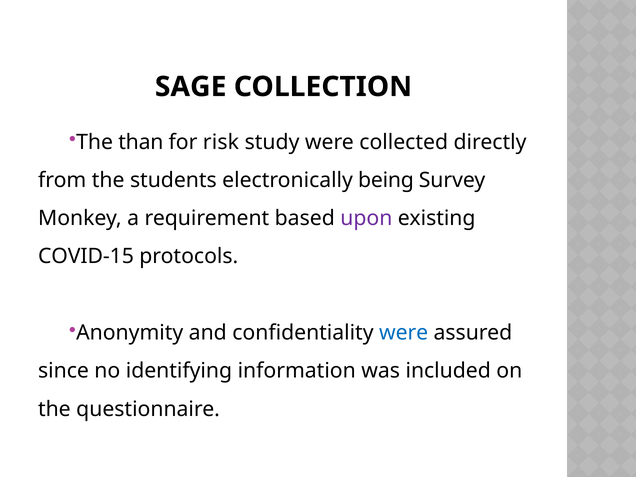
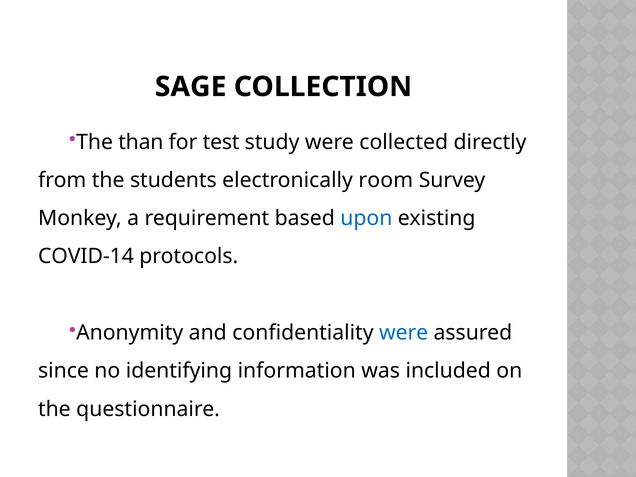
risk: risk -> test (221, 142)
being: being -> room (386, 180)
upon colour: purple -> blue (366, 218)
COVID-15: COVID-15 -> COVID-14 (86, 256)
